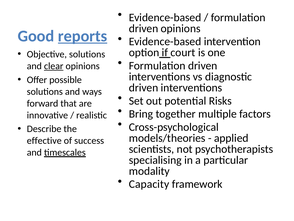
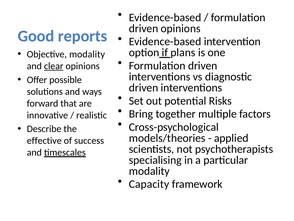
reports underline: present -> none (83, 36)
court: court -> plans (183, 52)
Objective solutions: solutions -> modality (87, 54)
